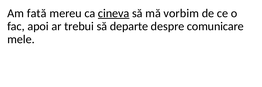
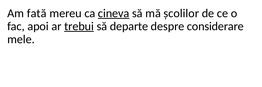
vorbim: vorbim -> școlilor (181, 13)
trebui underline: none -> present (79, 26)
comunicare: comunicare -> considerare (215, 26)
